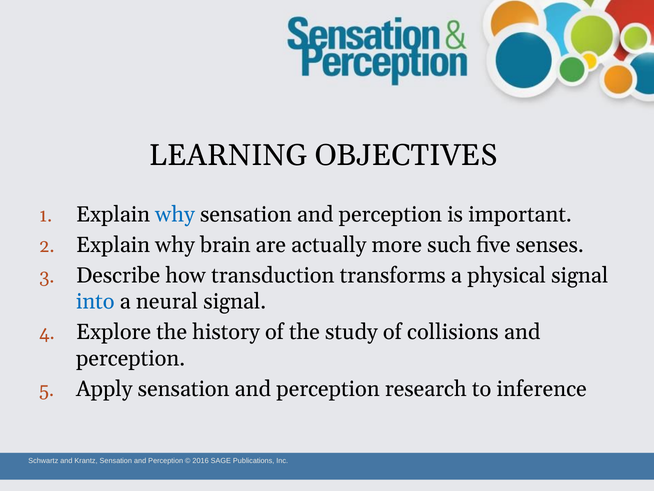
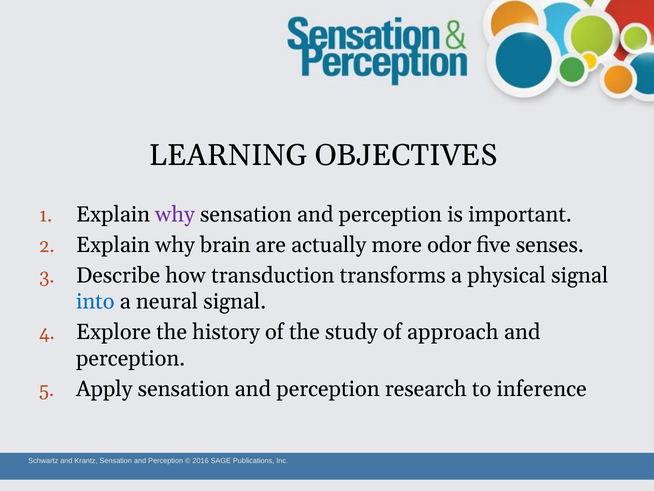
why colour: blue -> purple (175, 214)
such: such -> odor (449, 245)
collisions: collisions -> approach (453, 332)
